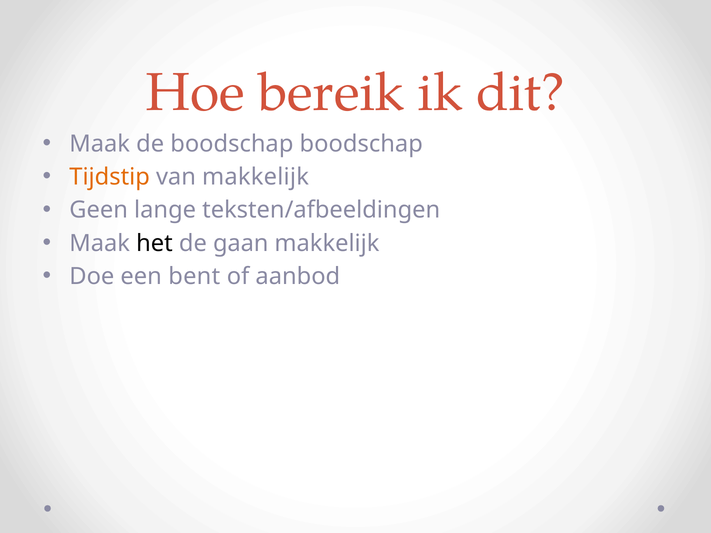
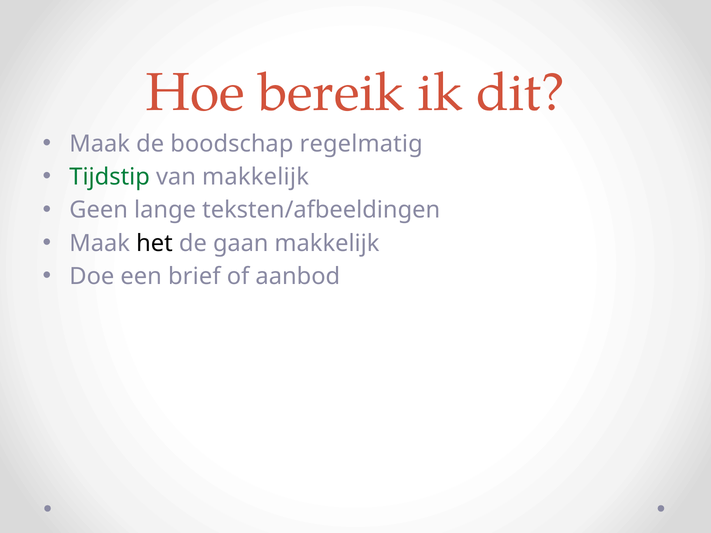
boodschap boodschap: boodschap -> regelmatig (361, 144)
Tijdstip colour: orange -> green (110, 177)
bent: bent -> brief (194, 277)
